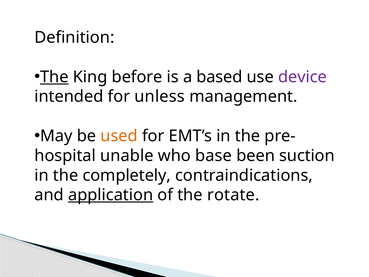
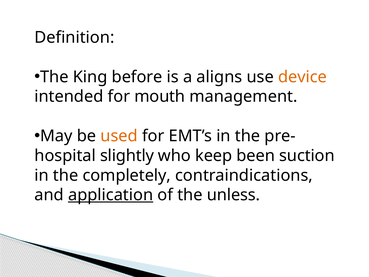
The underline: present -> none (54, 77)
based: based -> aligns (219, 77)
device colour: purple -> orange (302, 77)
unless: unless -> mouth (160, 96)
unable: unable -> slightly (127, 156)
base: base -> keep (214, 156)
rotate: rotate -> unless (234, 195)
